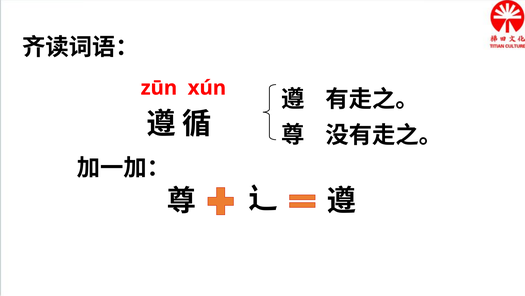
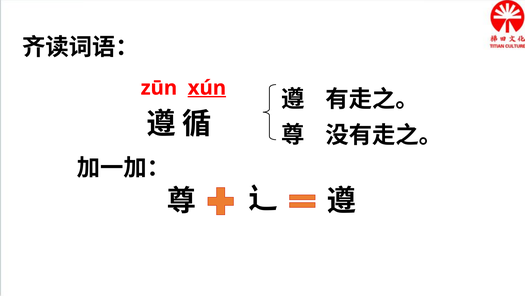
xún underline: none -> present (207, 88)
